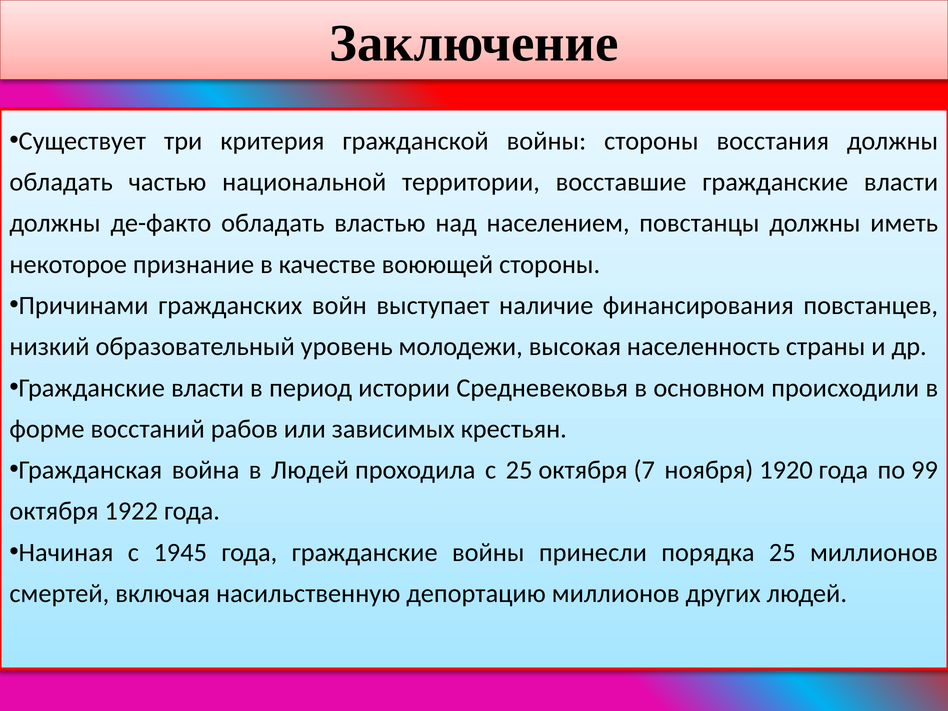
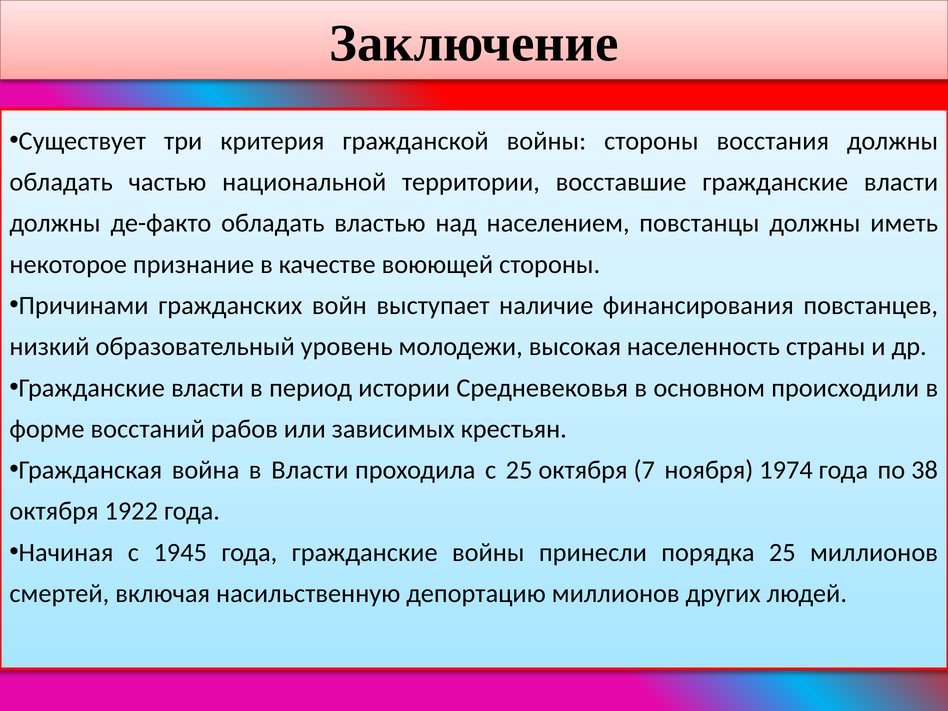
в Людей: Людей -> Власти (310, 470)
1920: 1920 -> 1974 (786, 470)
99: 99 -> 38 (925, 470)
